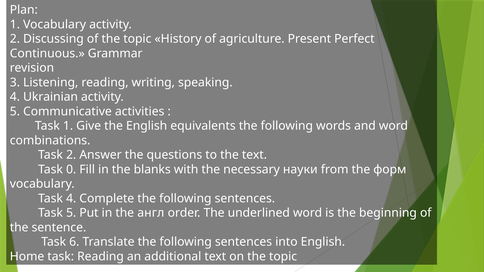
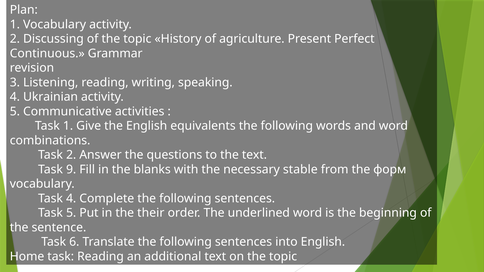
0: 0 -> 9 (71, 170)
науки: науки -> stable (300, 170)
англ: англ -> their (151, 213)
